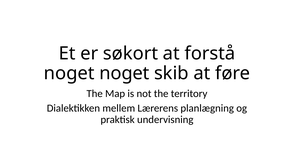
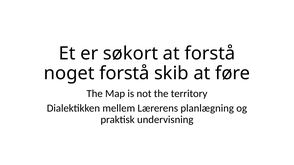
noget noget: noget -> forstå (124, 73)
